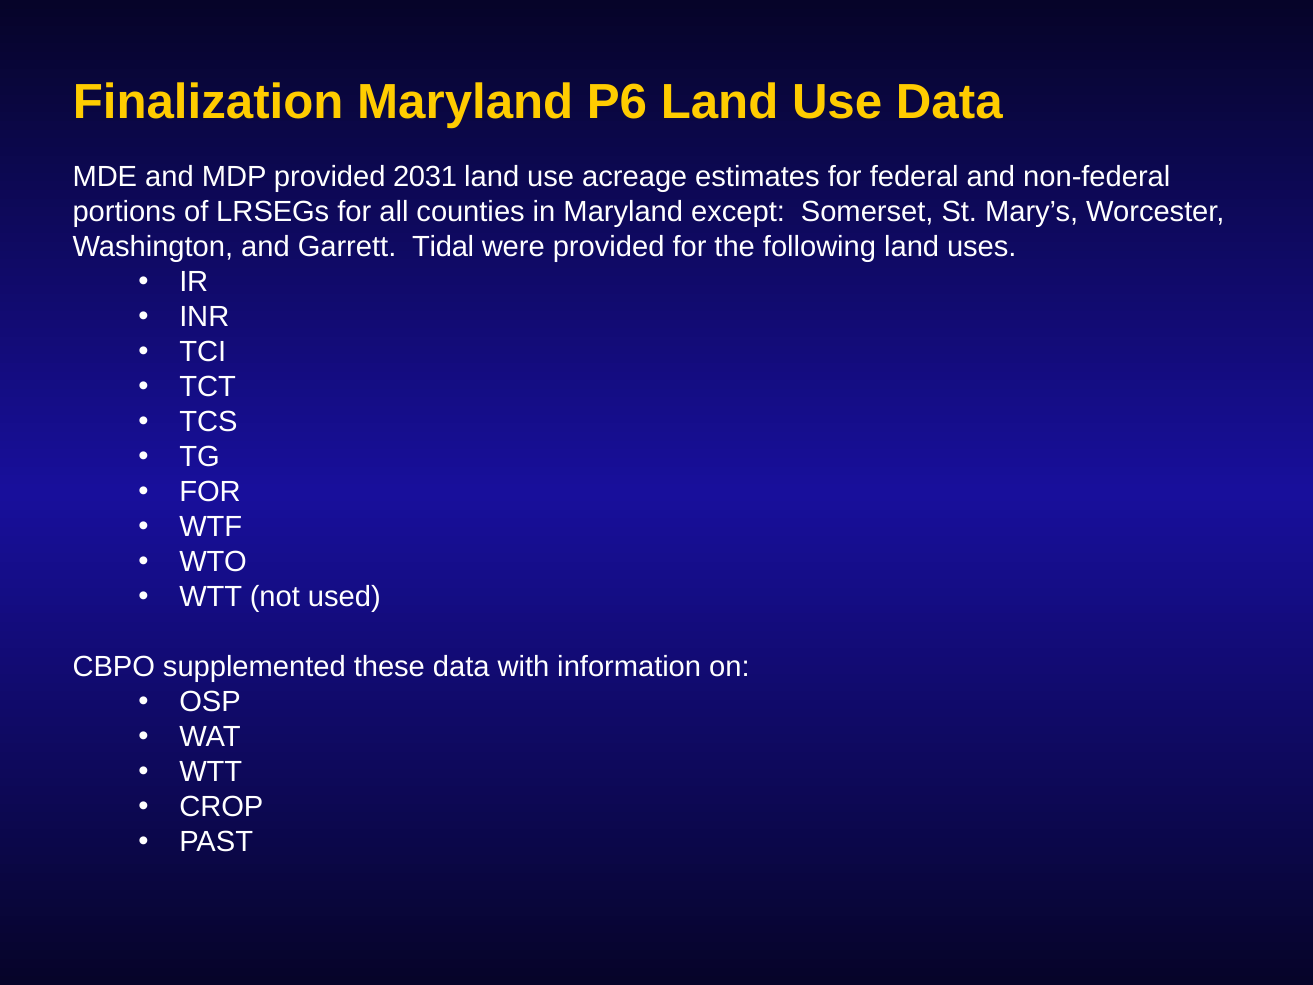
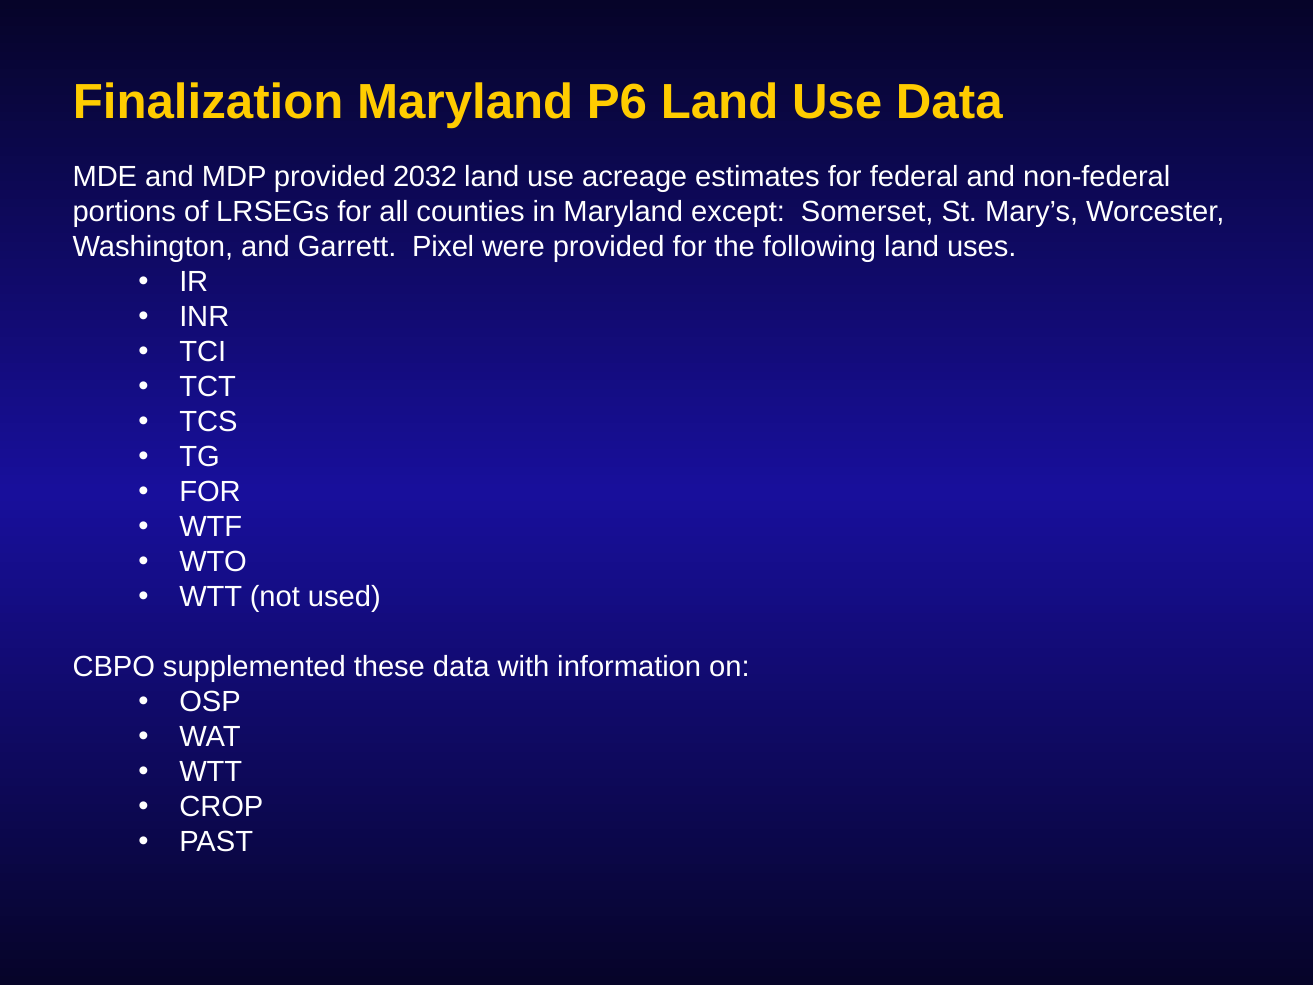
2031: 2031 -> 2032 (425, 177)
Tidal: Tidal -> Pixel (443, 247)
